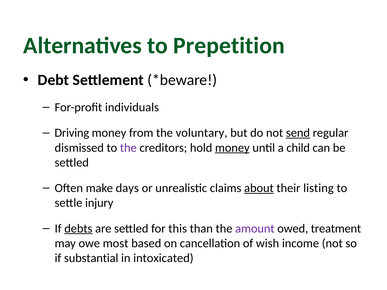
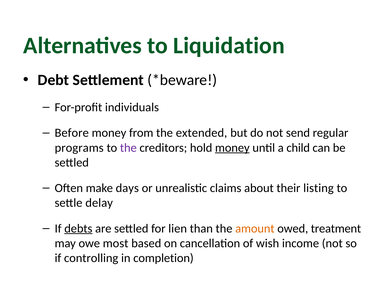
Prepetition: Prepetition -> Liquidation (229, 46)
Driving: Driving -> Before (72, 133)
voluntary: voluntary -> extended (202, 133)
send underline: present -> none (298, 133)
dismissed: dismissed -> programs (79, 148)
about underline: present -> none (259, 188)
injury: injury -> delay (99, 203)
this: this -> lien (178, 229)
amount colour: purple -> orange (255, 229)
substantial: substantial -> controlling (91, 258)
intoxicated: intoxicated -> completion (163, 258)
